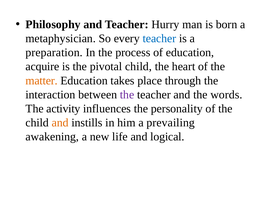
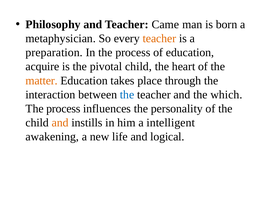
Hurry: Hurry -> Came (165, 24)
teacher colour: blue -> orange (159, 38)
the colour: purple -> blue (127, 94)
words: words -> which (226, 94)
activity: activity -> process (63, 108)
prevailing: prevailing -> intelligent (171, 122)
